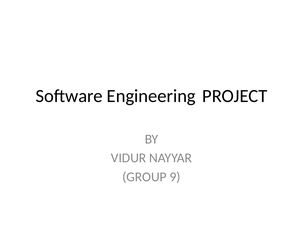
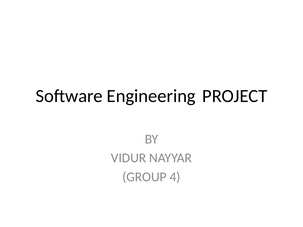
9: 9 -> 4 (175, 177)
